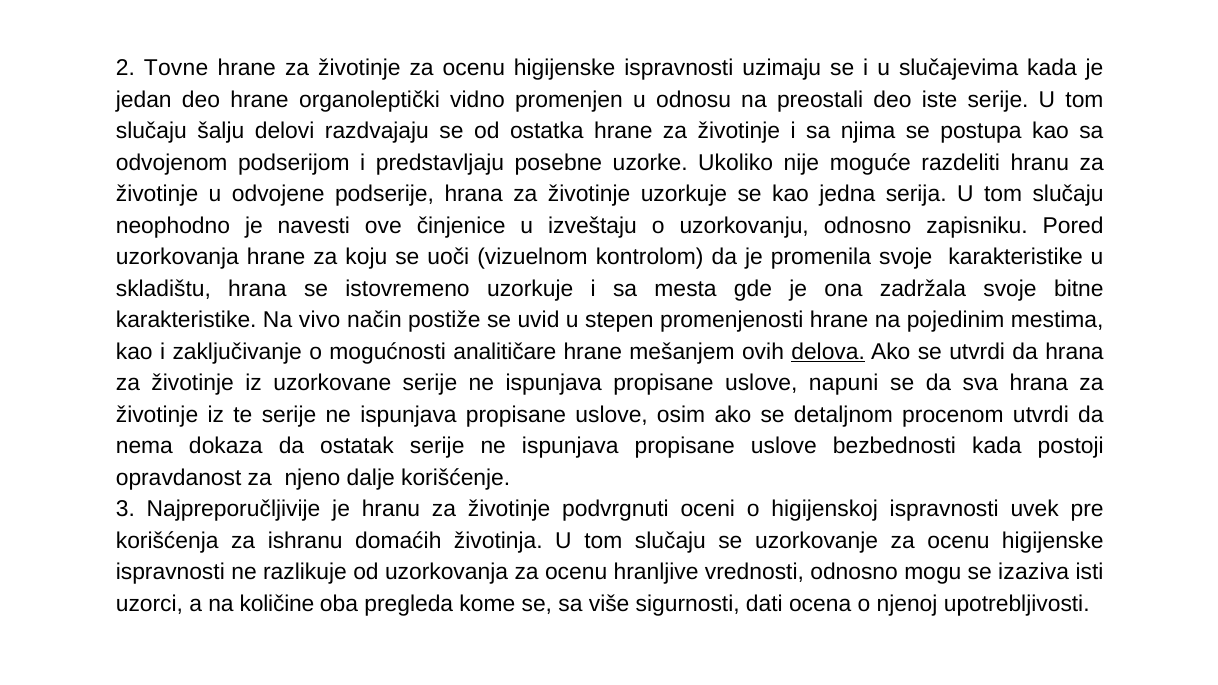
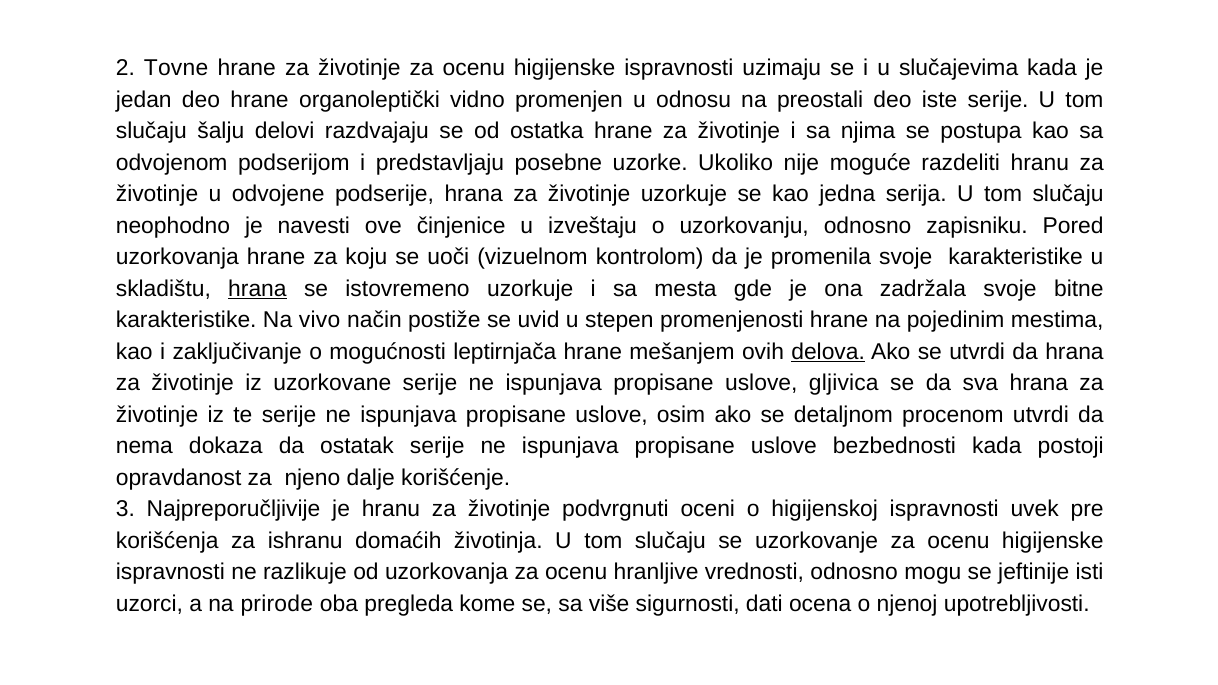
hrana underline: none -> present (257, 289)
analitičare: analitičare -> leptirnjača (505, 352)
napuni: napuni -> gljivica (844, 383)
izaziva: izaziva -> jeftinije (1034, 572)
količine: količine -> prirode (277, 604)
